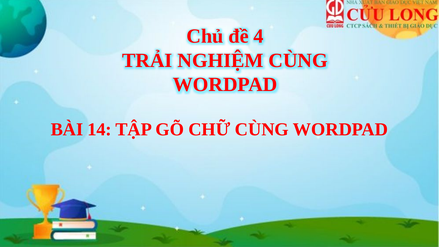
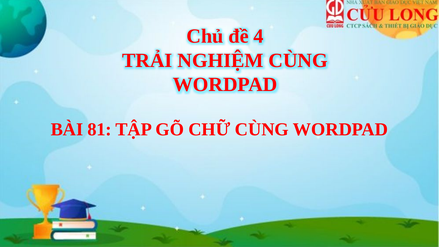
14: 14 -> 81 (100, 129)
